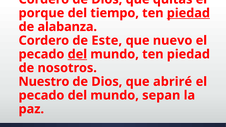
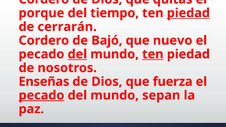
alabanza: alabanza -> cerrarán (67, 27)
Este: Este -> Bajó (107, 41)
ten underline: none -> present (153, 54)
Nuestro: Nuestro -> Enseñas (44, 82)
abriré: abriré -> fuerza (173, 82)
pecado underline: none -> present (41, 95)
